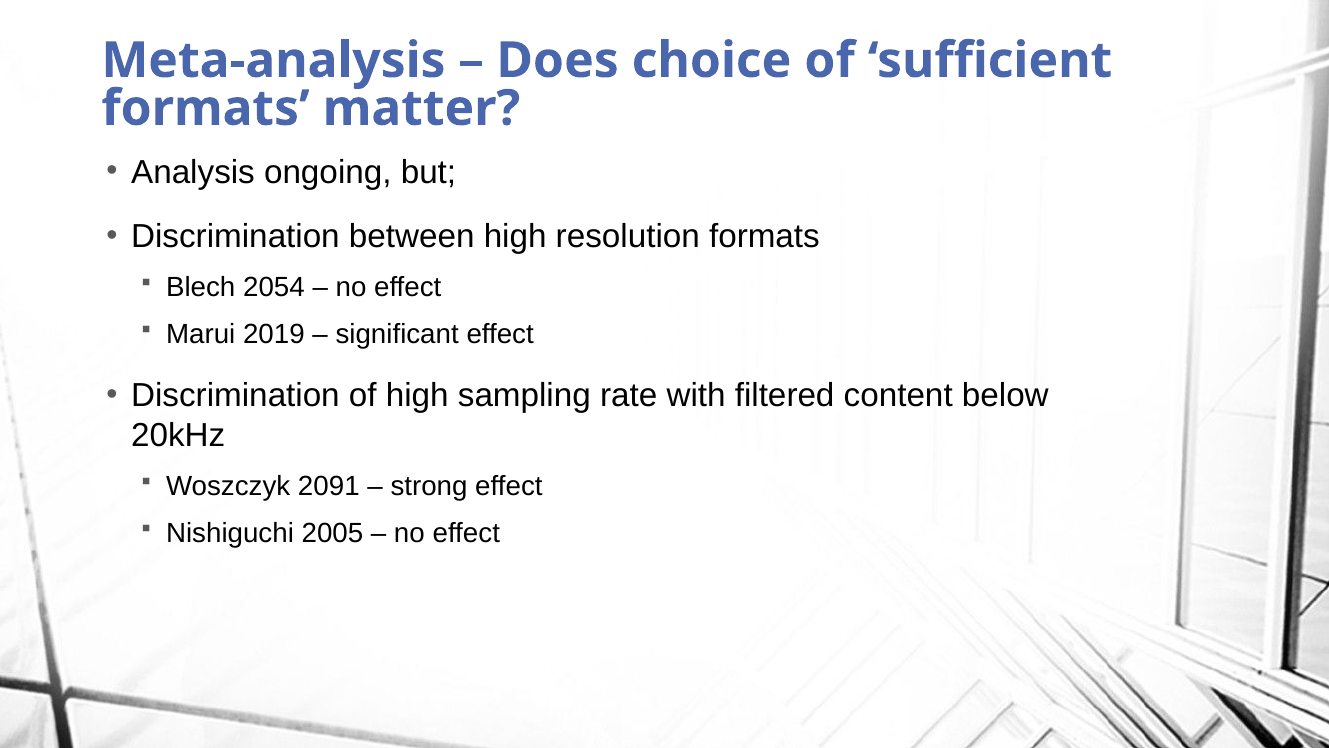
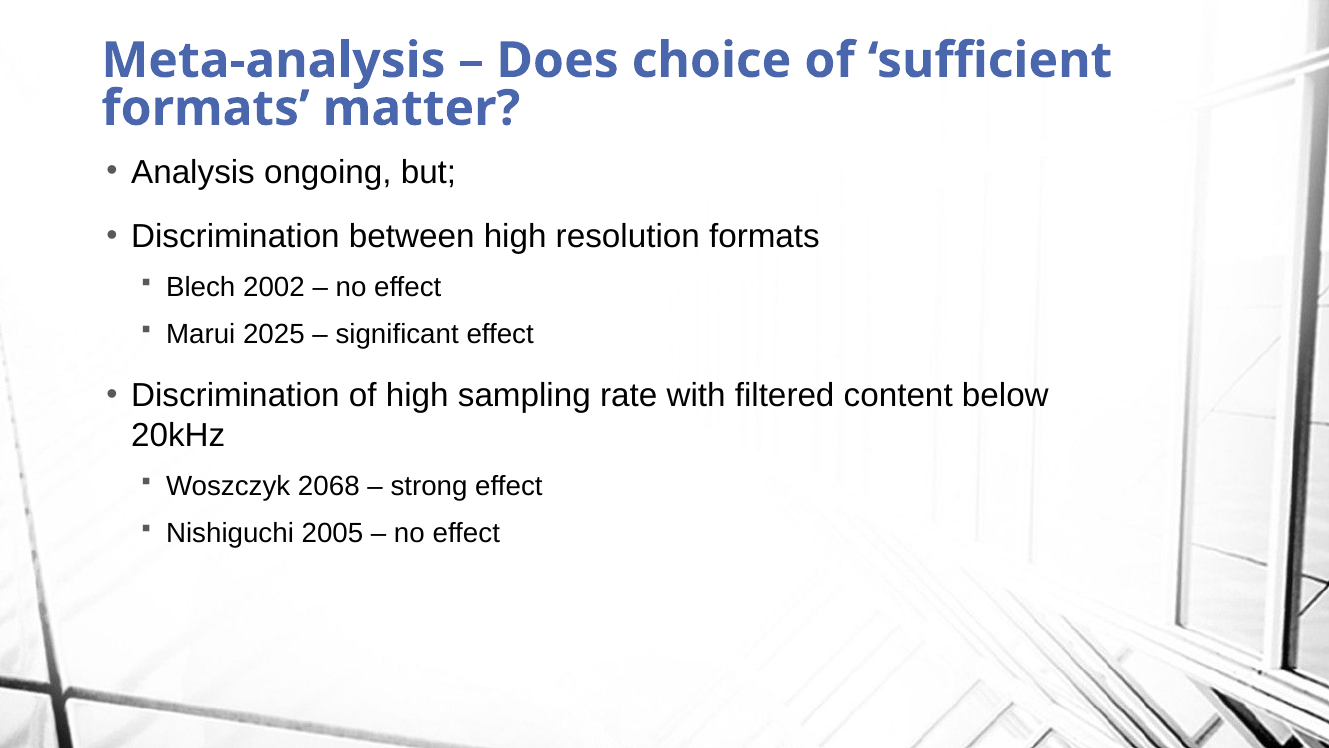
2054: 2054 -> 2002 (274, 287)
2019: 2019 -> 2025 (274, 334)
2091: 2091 -> 2068 (329, 486)
